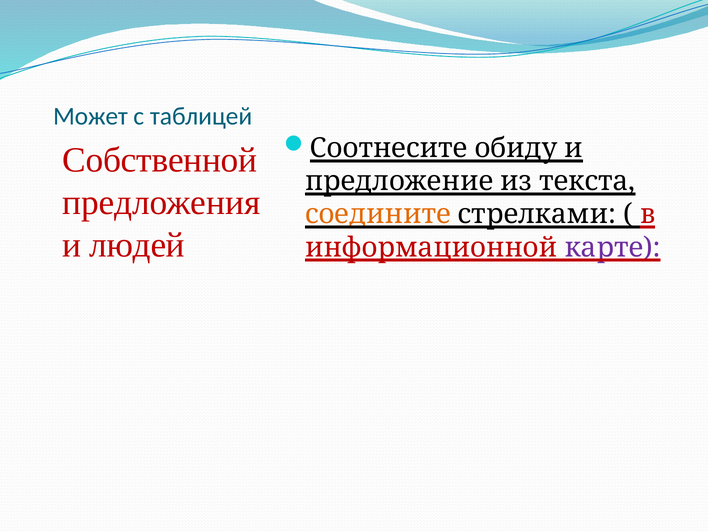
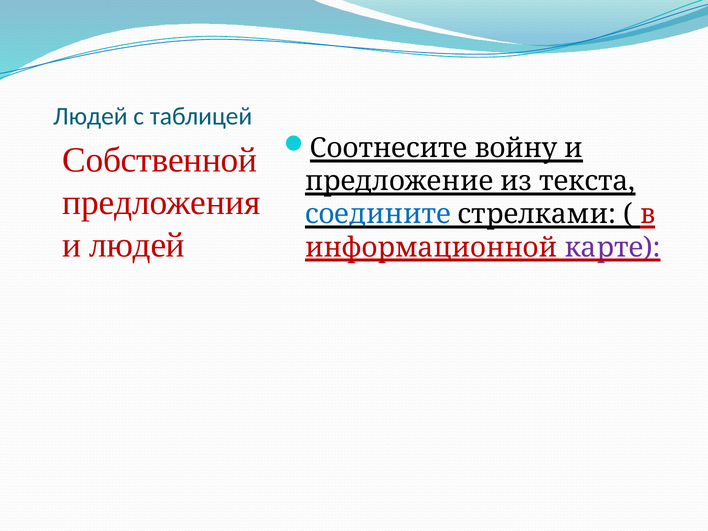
Может: Может -> Людей (90, 116)
обиду: обиду -> войну (516, 148)
соедините colour: orange -> blue (378, 214)
